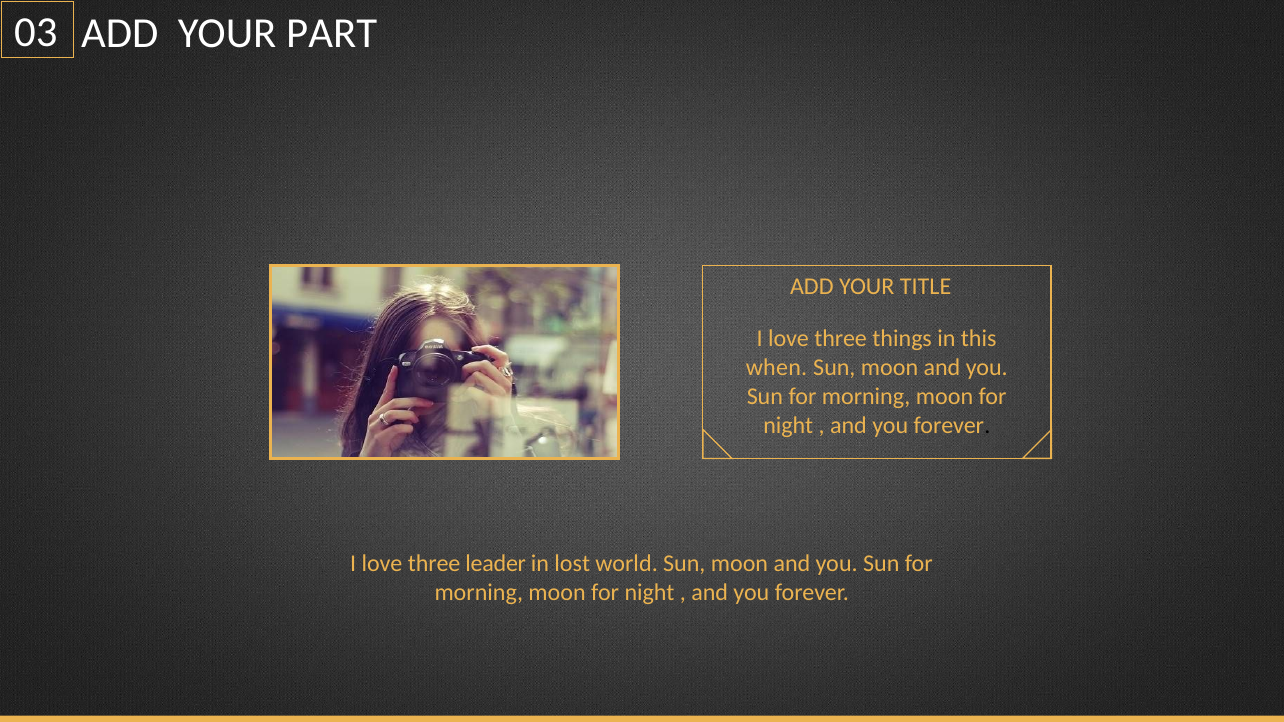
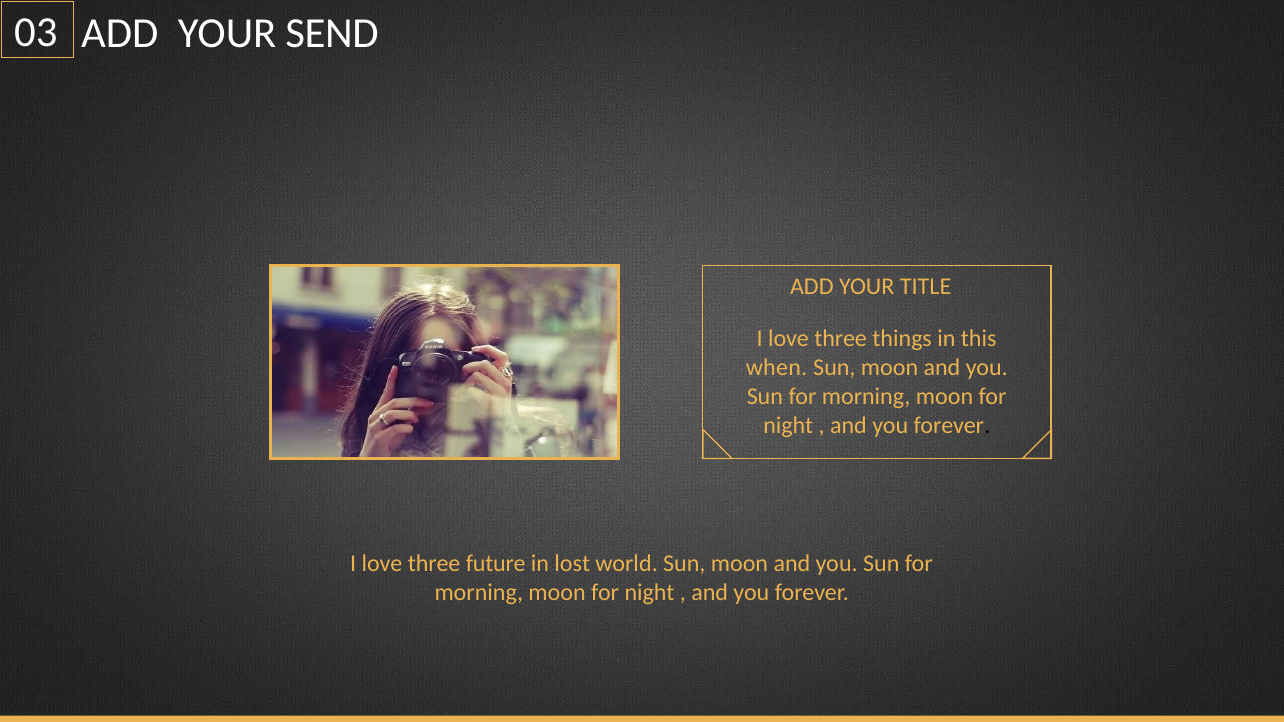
PART: PART -> SEND (332, 34)
leader: leader -> future (496, 563)
